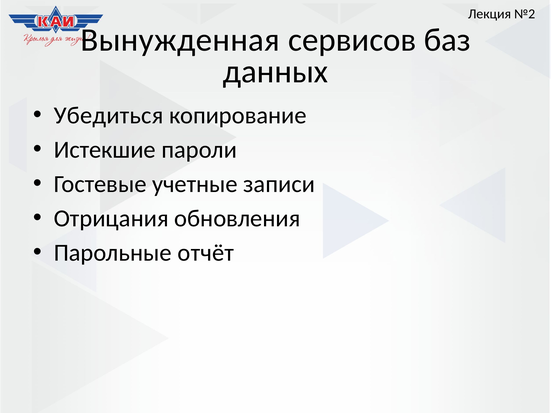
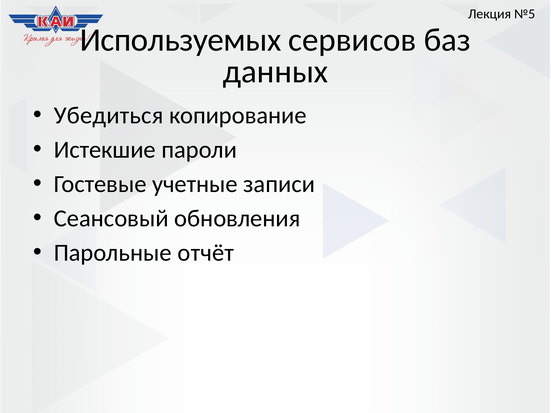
№2: №2 -> №5 (525, 14)
Вынужденная: Вынужденная -> Используемых (181, 40)
Отрицания: Отрицания -> Сеансовый (111, 218)
